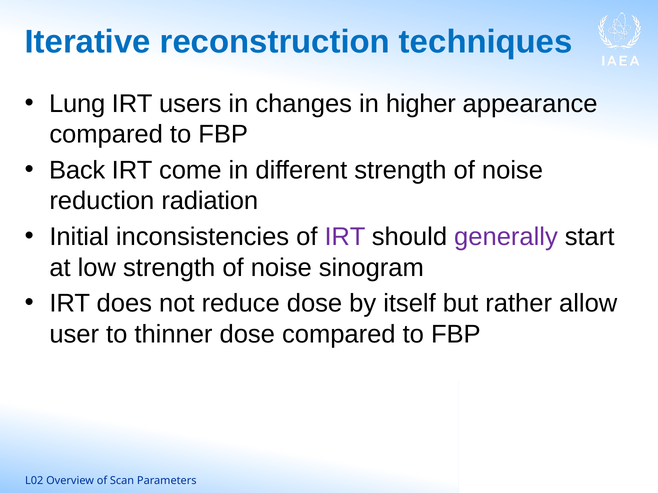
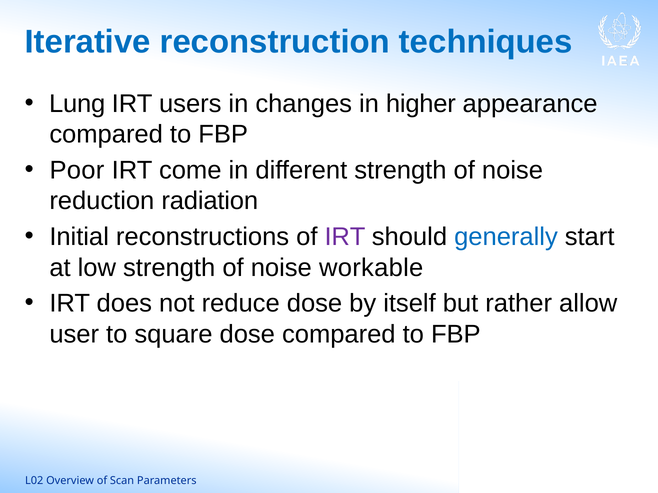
Back: Back -> Poor (77, 171)
inconsistencies: inconsistencies -> reconstructions (203, 237)
generally colour: purple -> blue (506, 237)
sinogram: sinogram -> workable (371, 268)
thinner: thinner -> square (173, 334)
